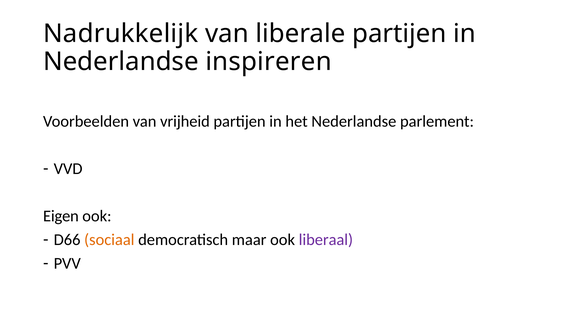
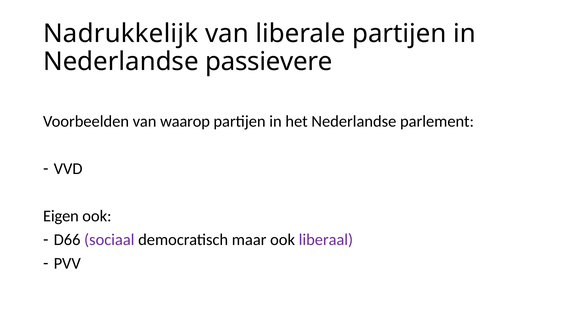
inspireren: inspireren -> passievere (269, 61)
vrijheid: vrijheid -> waarop (185, 121)
sociaal colour: orange -> purple (109, 240)
